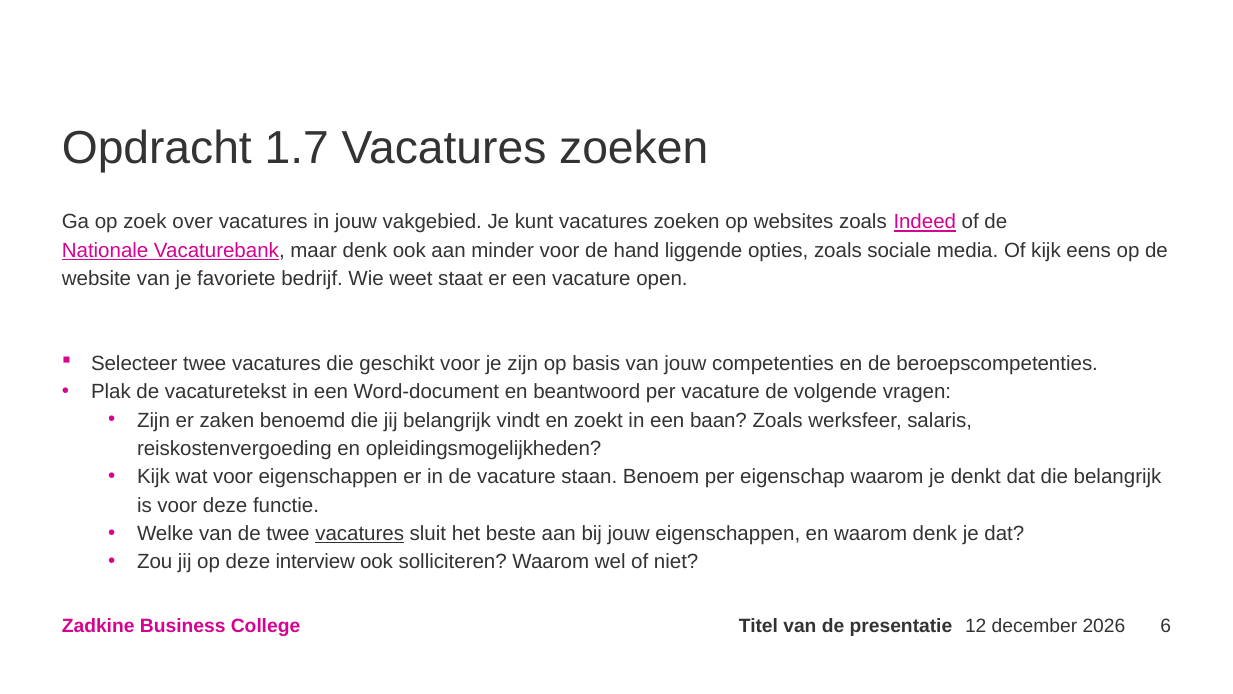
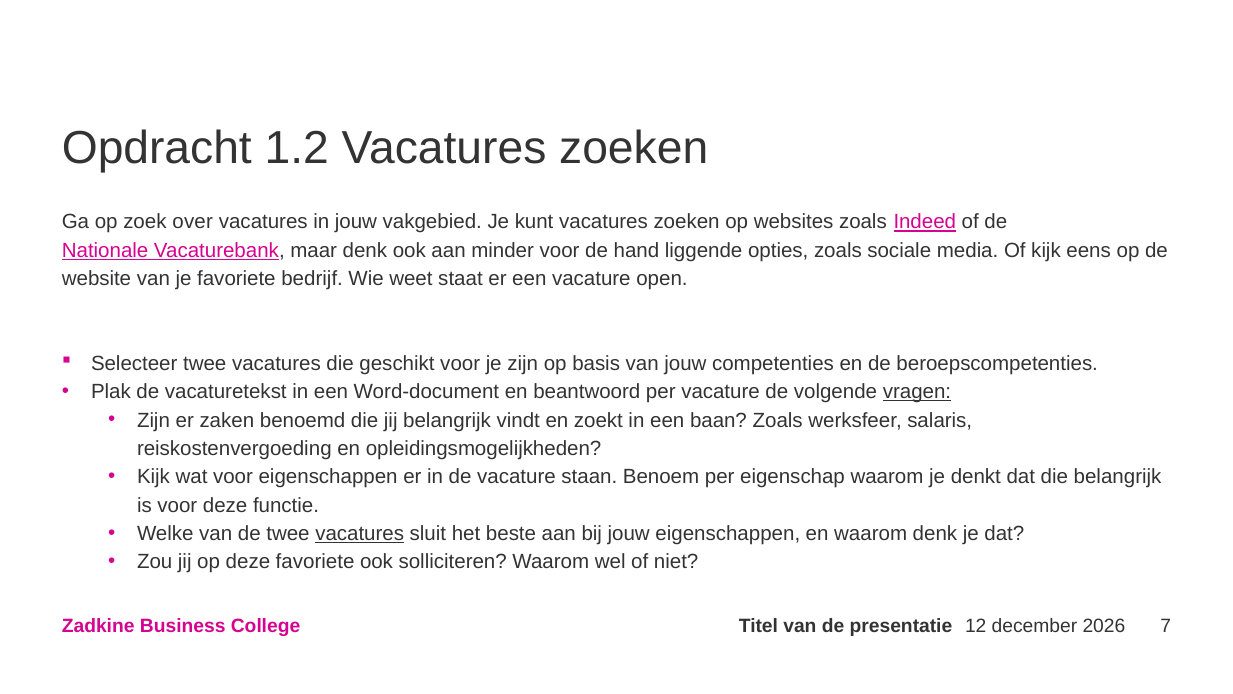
1.7: 1.7 -> 1.2 (297, 148)
vragen underline: none -> present (917, 392)
deze interview: interview -> favoriete (315, 562)
6: 6 -> 7 (1166, 625)
